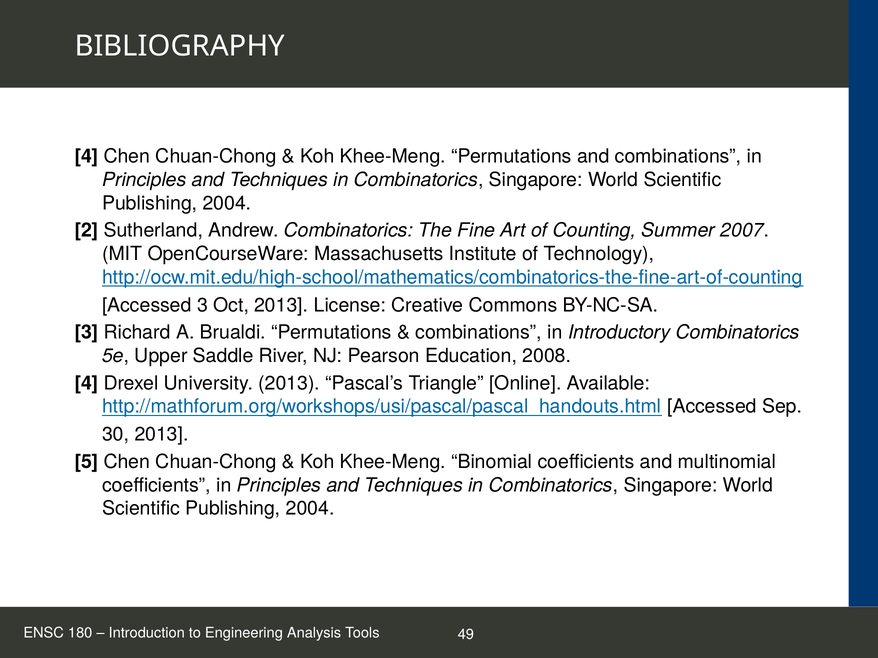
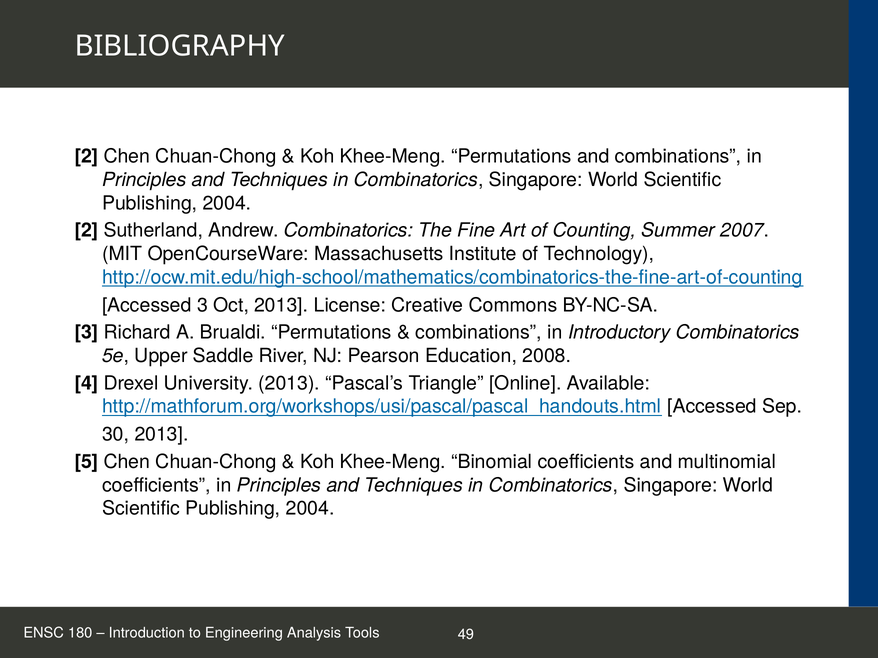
4: 4 -> 2 (87, 156)
